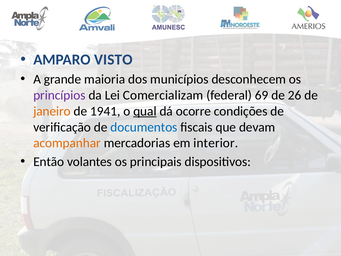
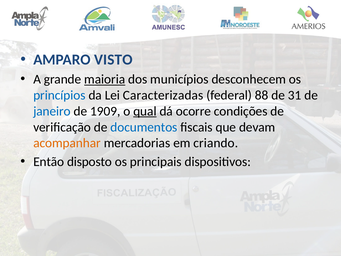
maioria underline: none -> present (105, 79)
princípios colour: purple -> blue (59, 95)
Comercializam: Comercializam -> Caracterizadas (163, 95)
69: 69 -> 88 (262, 95)
26: 26 -> 31 (295, 95)
janeiro colour: orange -> blue (52, 111)
1941: 1941 -> 1909 (105, 111)
interior: interior -> criando (216, 143)
volantes: volantes -> disposto (90, 162)
